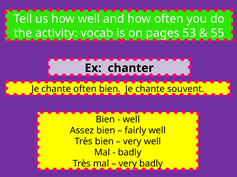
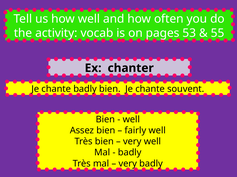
chante often: often -> badly (85, 89)
